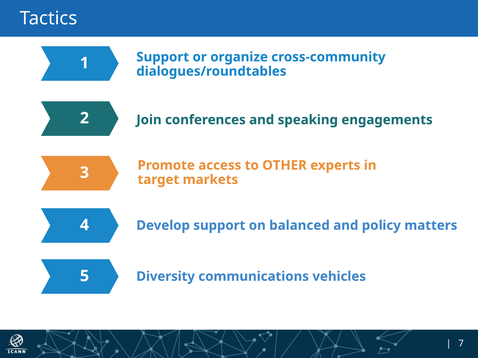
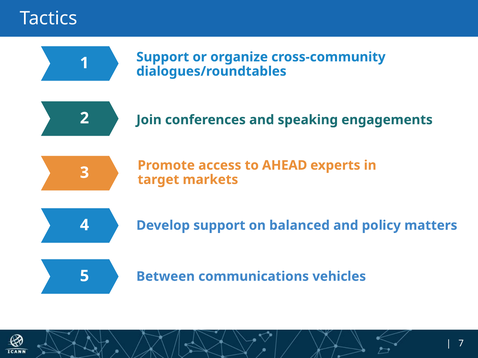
OTHER: OTHER -> AHEAD (285, 166)
Diversity: Diversity -> Between (166, 277)
